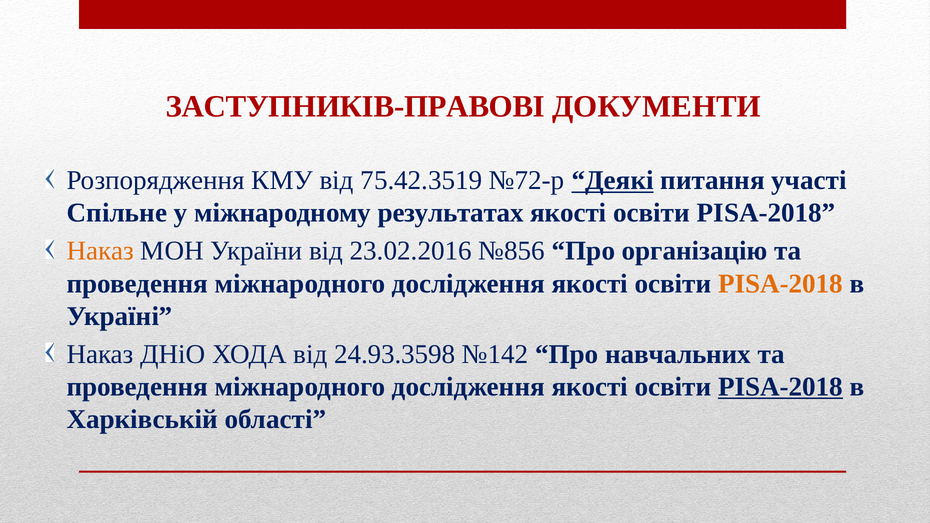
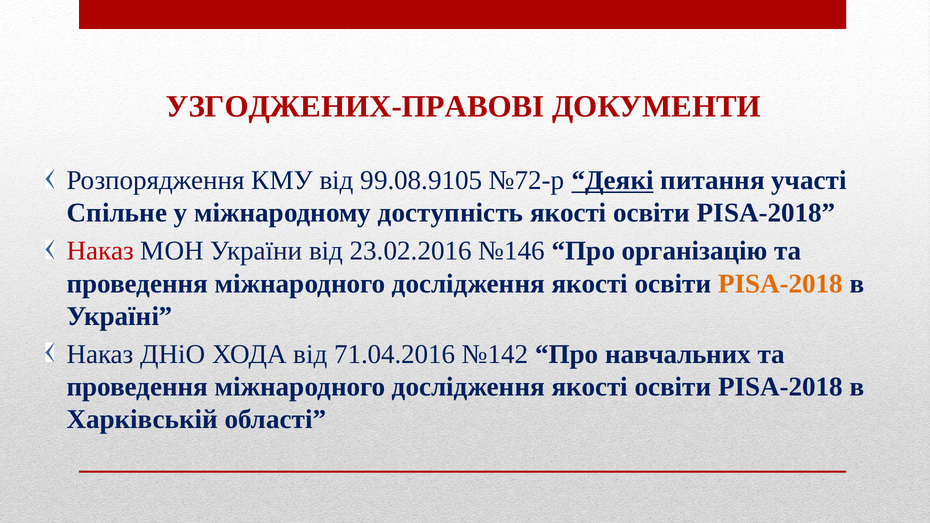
ЗАСТУПНИКІВ-ПРАВОВІ: ЗАСТУПНИКІВ-ПРАВОВІ -> УЗГОДЖЕНИХ-ПРАВОВІ (355, 106)
75.42.3519: 75.42.3519 -> 99.08.9105 (421, 181)
результатах: результатах -> доступність (451, 213)
Наказ colour: orange -> red (100, 251)
№856: №856 -> №146 (512, 251)
24.93.3598: 24.93.3598 -> 71.04.2016 (395, 354)
PISA-2018 underline: present -> none (781, 387)
